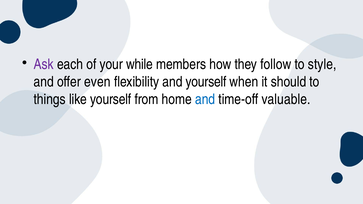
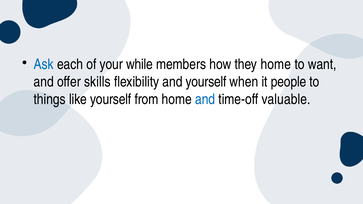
Ask colour: purple -> blue (44, 64)
they follow: follow -> home (276, 64)
style: style -> want (322, 64)
even: even -> skills (97, 82)
should: should -> people (289, 82)
